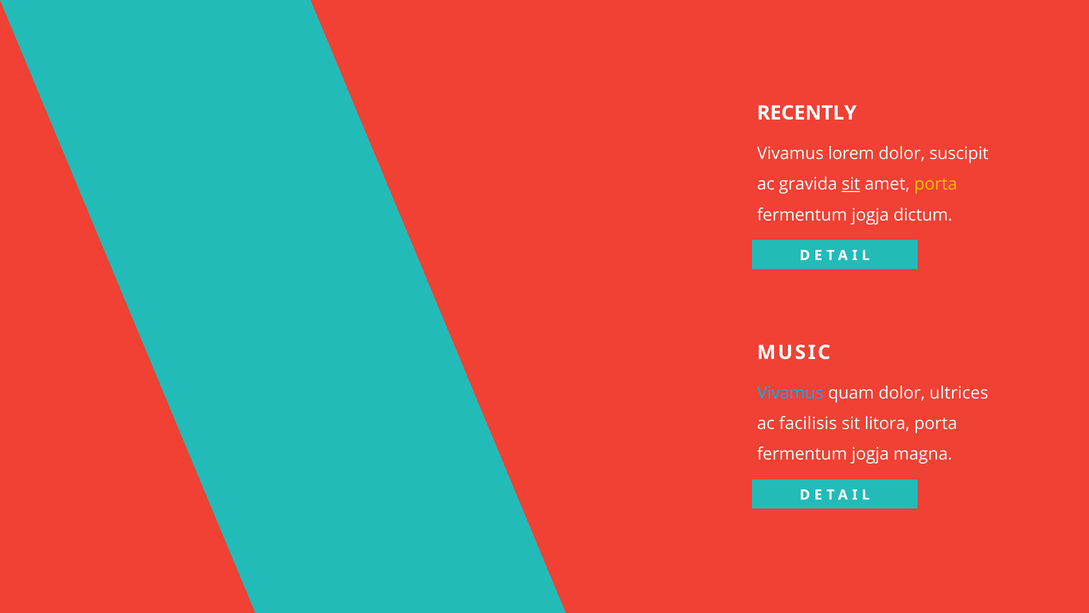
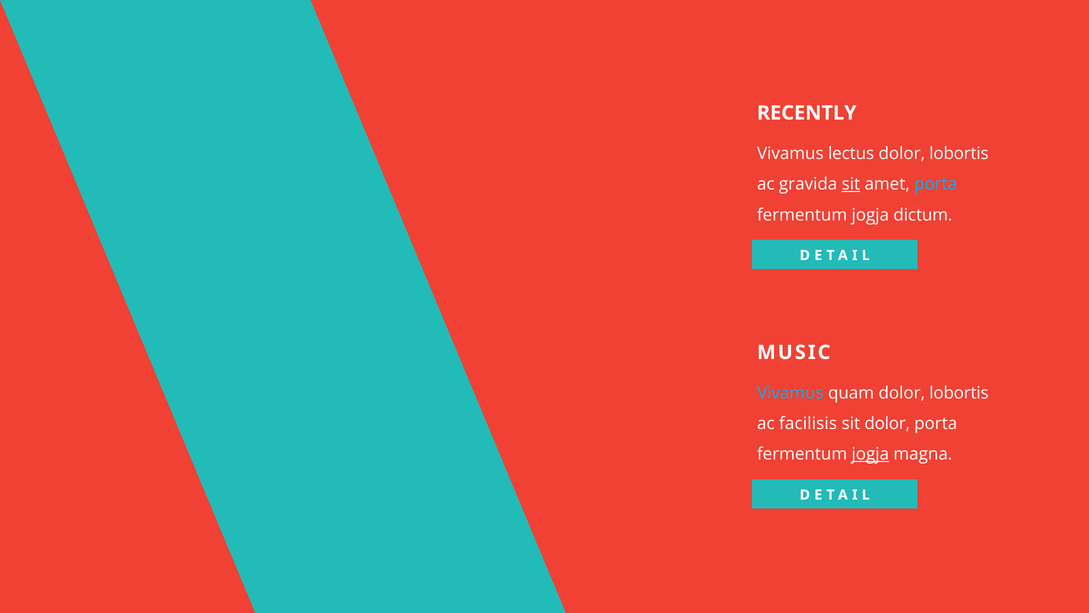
lorem: lorem -> lectus (851, 153)
suscipit: suscipit -> lobortis (959, 153)
porta colour: yellow -> light blue (936, 184)
quam dolor ultrices: ultrices -> lobortis (959, 393)
sit litora: litora -> dolor (887, 423)
jogja underline: none -> present (870, 454)
